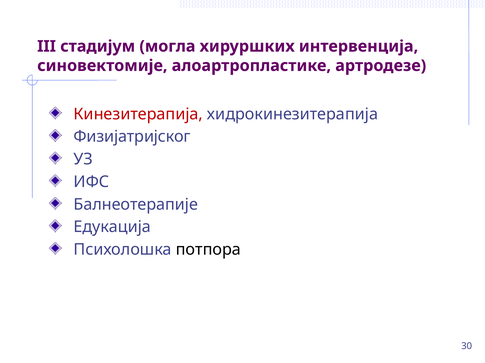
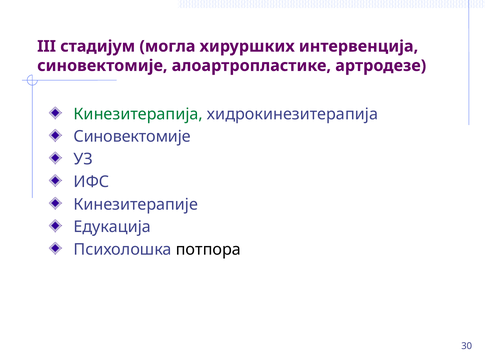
Кинезитерапија colour: red -> green (138, 114)
Физијатријског: Физијатријског -> Синовектомије (132, 137)
Балнеотерапије: Балнеотерапије -> Кинезитерапије (136, 205)
